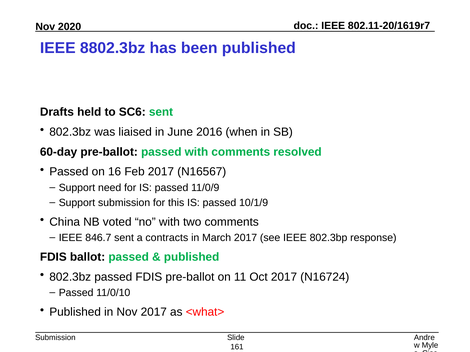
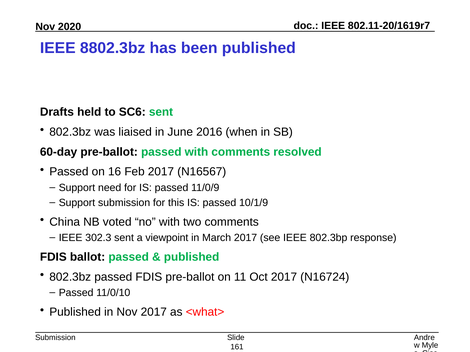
846.7: 846.7 -> 302.3 (98, 238)
contracts: contracts -> viewpoint (167, 238)
